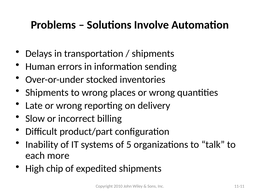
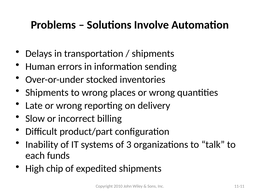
5: 5 -> 3 (129, 145)
more: more -> funds (58, 155)
